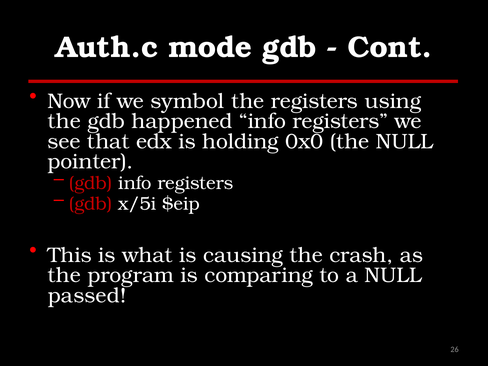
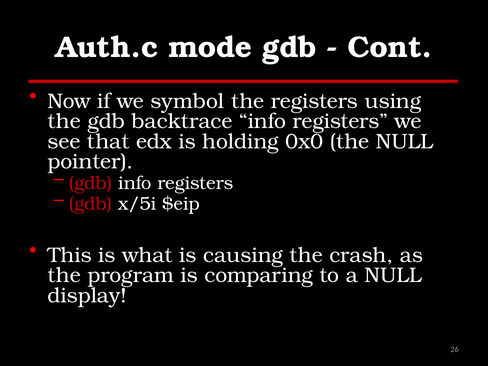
happened: happened -> backtrace (182, 121)
passed: passed -> display (87, 295)
